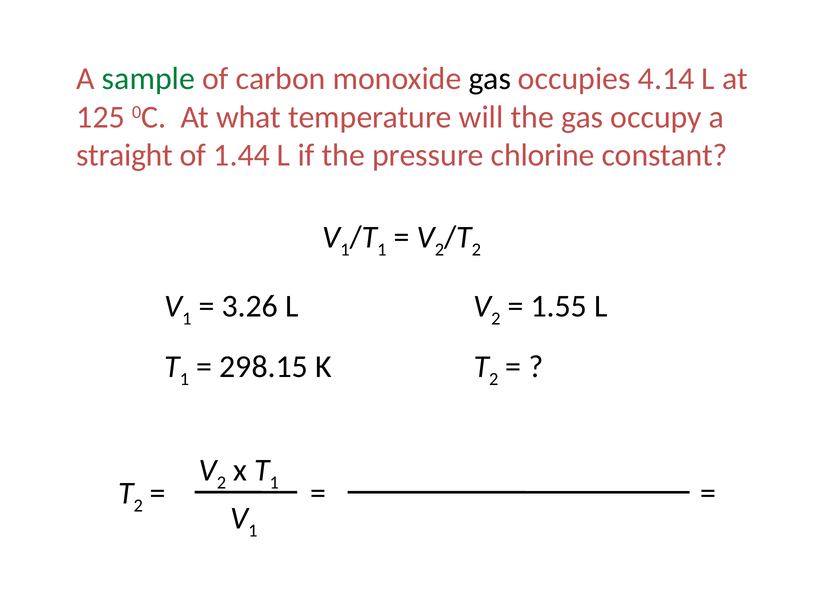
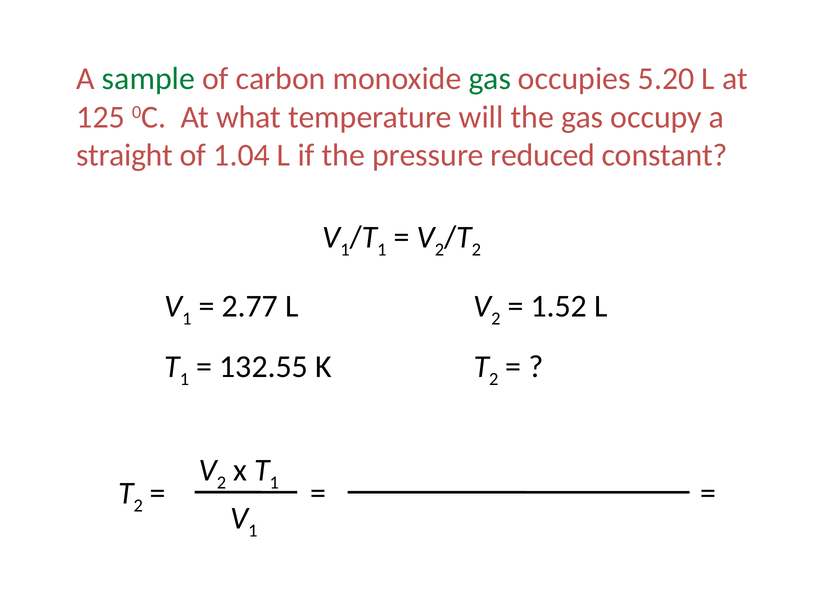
gas colour: black -> green (490, 79)
4.14: 4.14 -> 5.20 (666, 79)
1.44: 1.44 -> 1.04 (242, 155)
chlorine: chlorine -> reduced (543, 155)
3.26: 3.26 -> 2.77 (250, 306)
1.55: 1.55 -> 1.52 (559, 306)
298.15: 298.15 -> 132.55 (264, 367)
